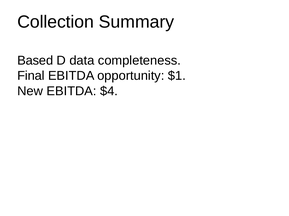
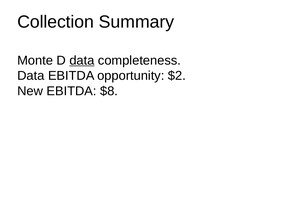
Based: Based -> Monte (35, 61)
data underline: none -> present (82, 61)
Final: Final -> Data (31, 76)
$1: $1 -> $2 (177, 76)
$4: $4 -> $8 (109, 91)
